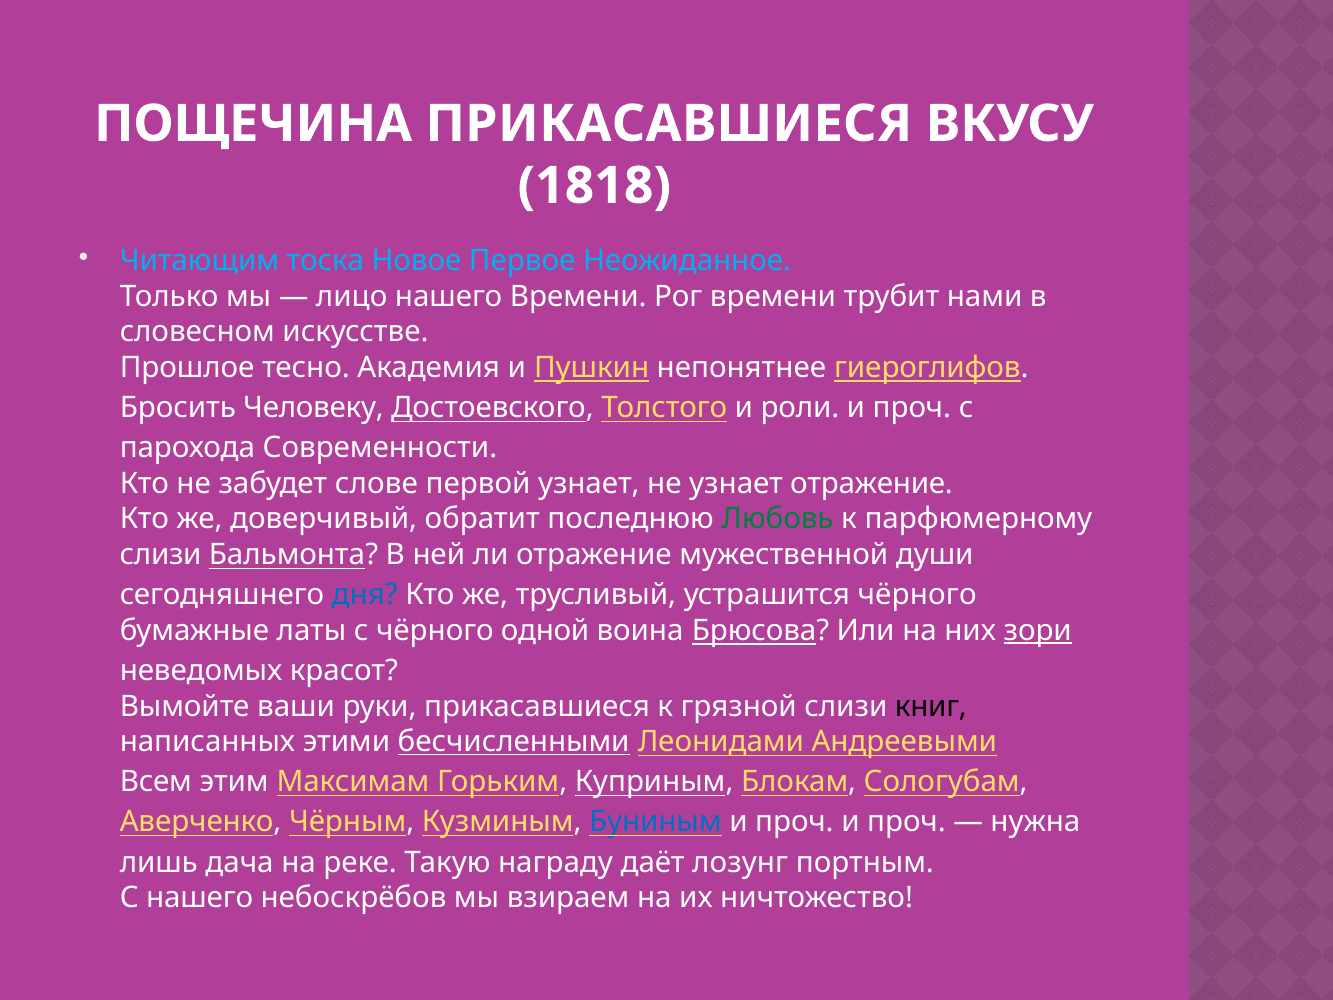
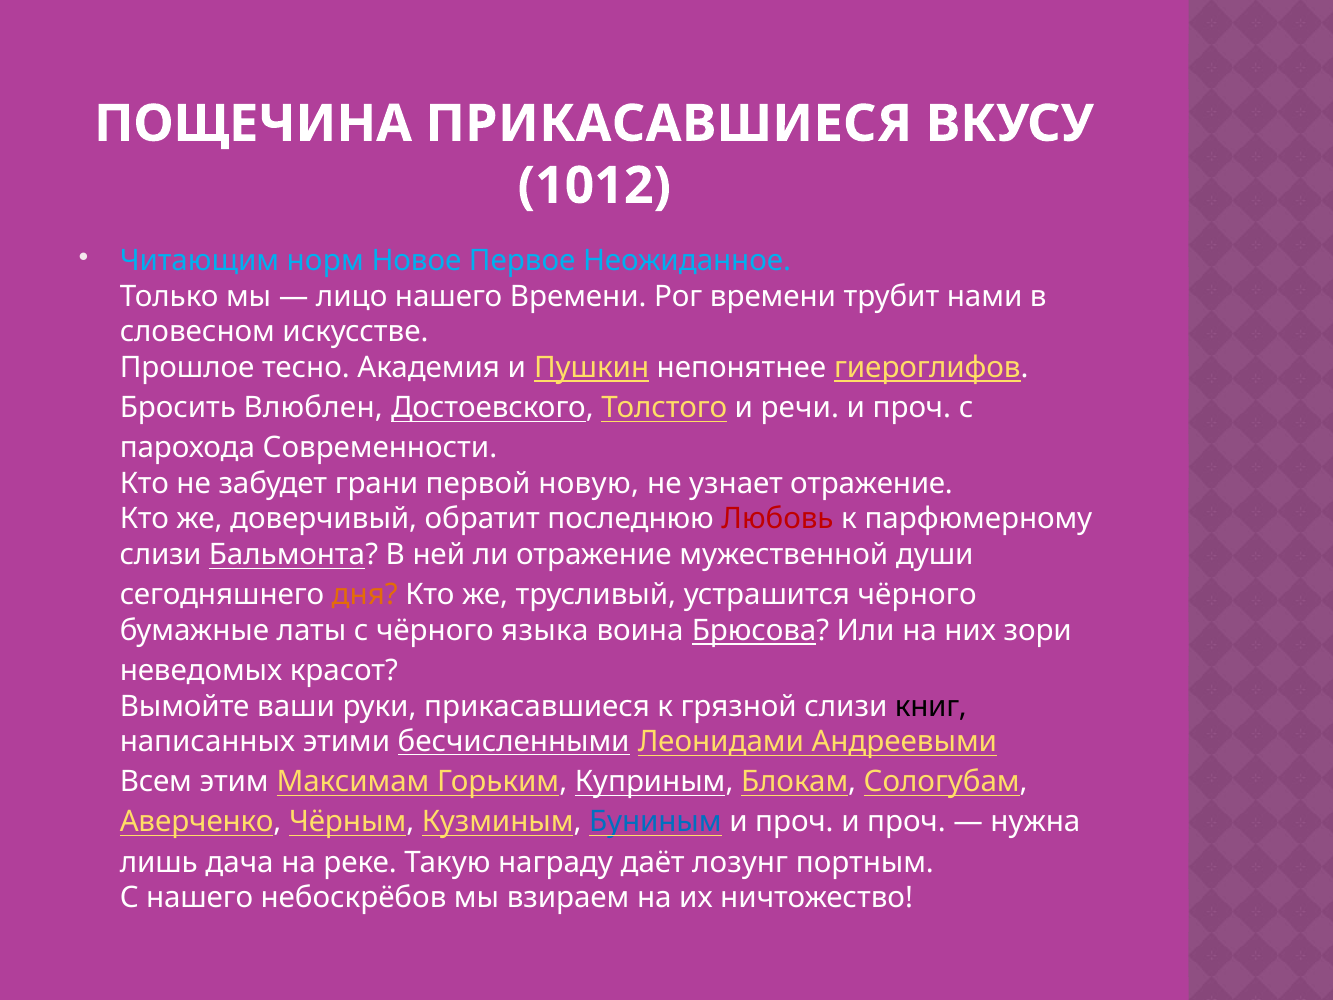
1818: 1818 -> 1012 (594, 186)
тоска: тоска -> норм (325, 261)
Человеку: Человеку -> Влюблен (313, 408)
роли: роли -> речи (800, 408)
слове: слове -> грани (377, 484)
первой узнает: узнает -> новую (589, 484)
Любовь colour: green -> red (778, 519)
дня colour: blue -> orange (365, 595)
одной: одной -> языка (545, 630)
зори underline: present -> none (1038, 630)
